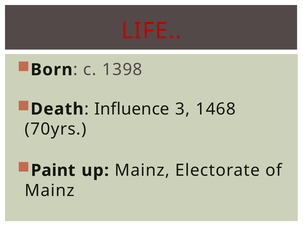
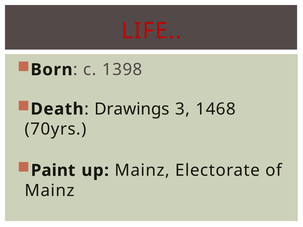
Influence: Influence -> Drawings (132, 109)
